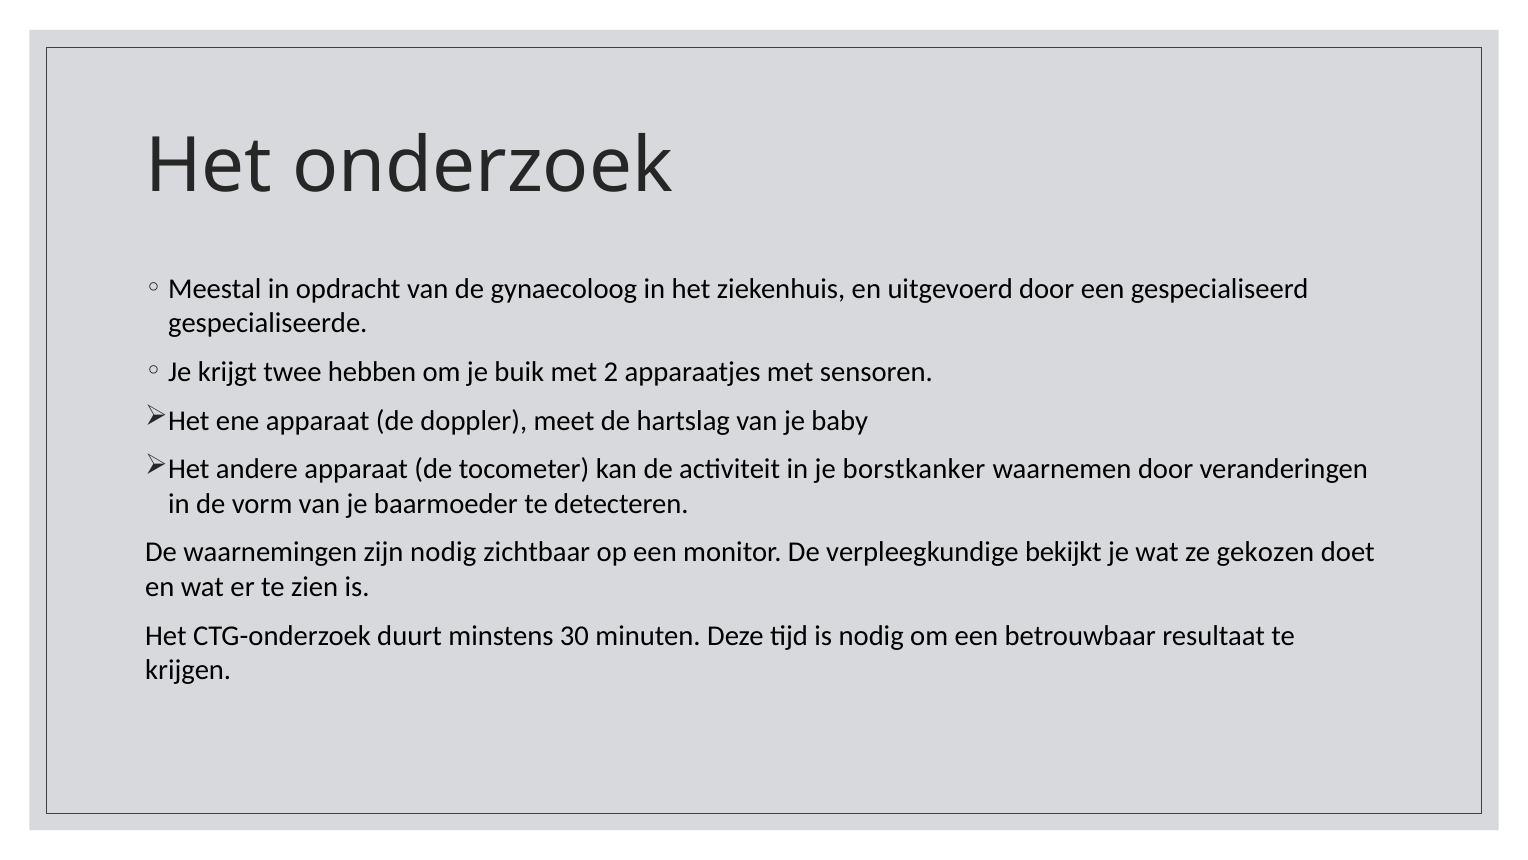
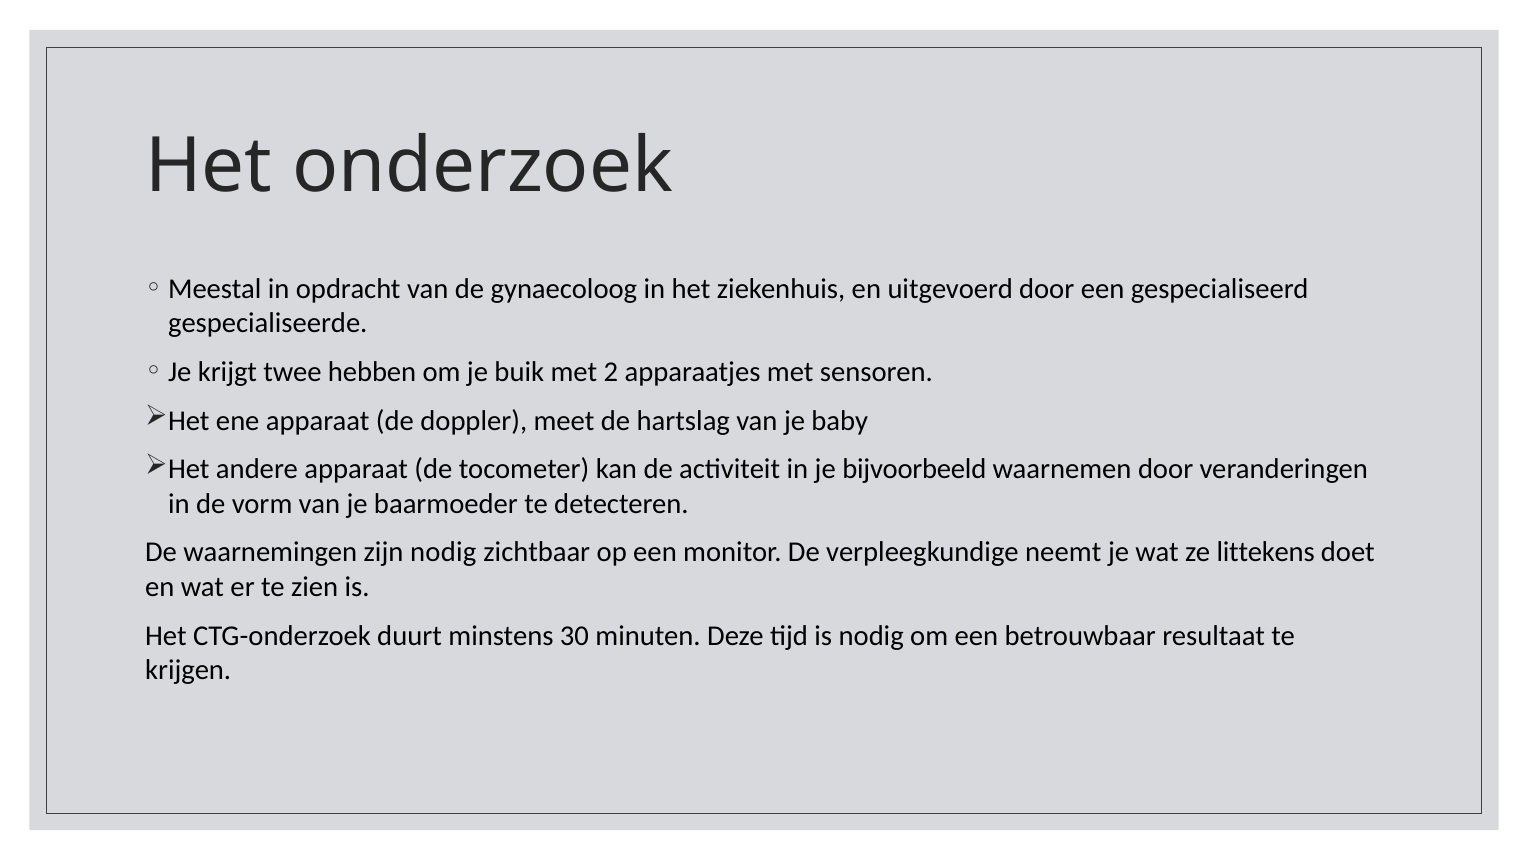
borstkanker: borstkanker -> bijvoorbeeld (914, 469)
bekijkt: bekijkt -> neemt (1063, 552)
gekozen: gekozen -> littekens (1266, 552)
